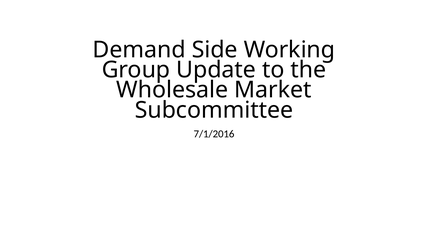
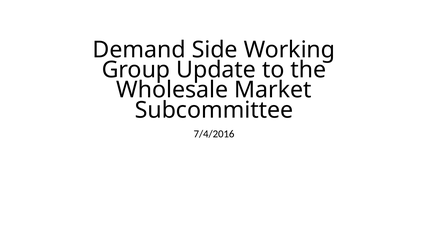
7/1/2016: 7/1/2016 -> 7/4/2016 (214, 134)
